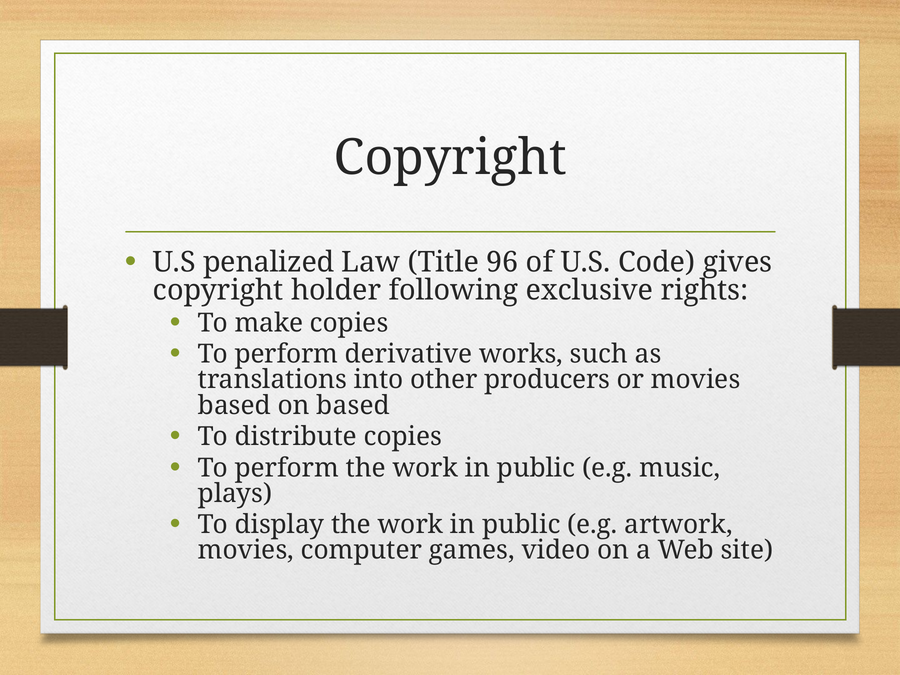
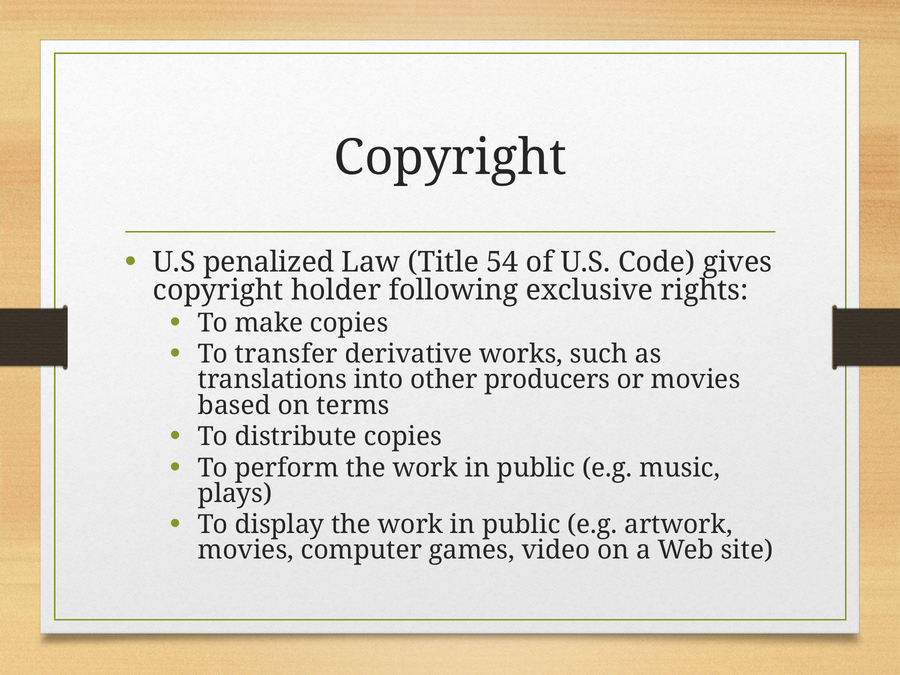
96: 96 -> 54 (502, 262)
perform: perform -> transfer (286, 354)
on based: based -> terms (353, 405)
